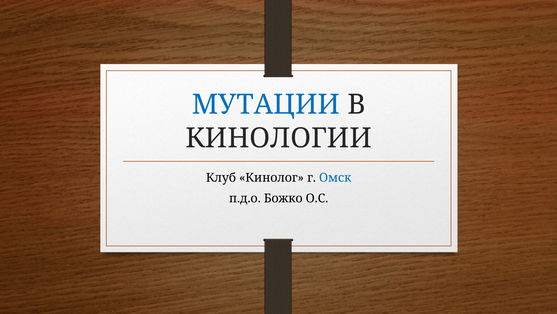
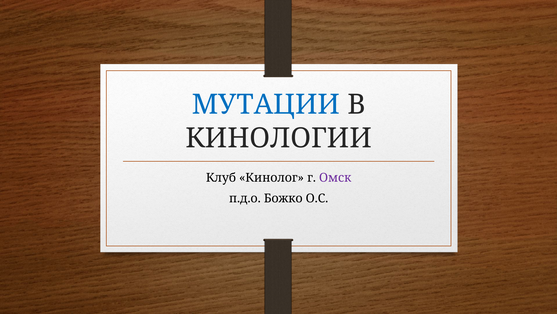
Омск colour: blue -> purple (335, 177)
